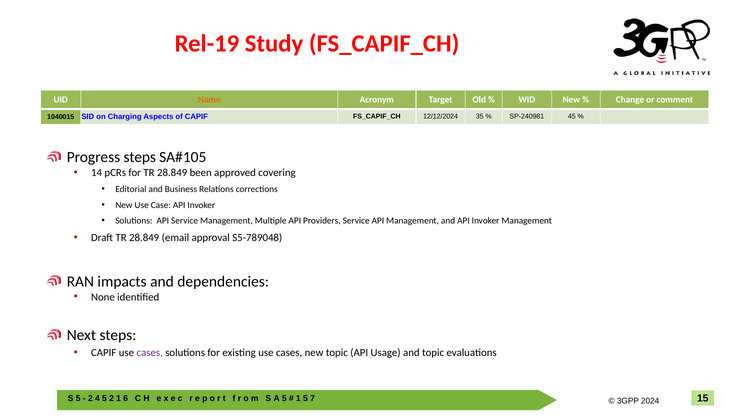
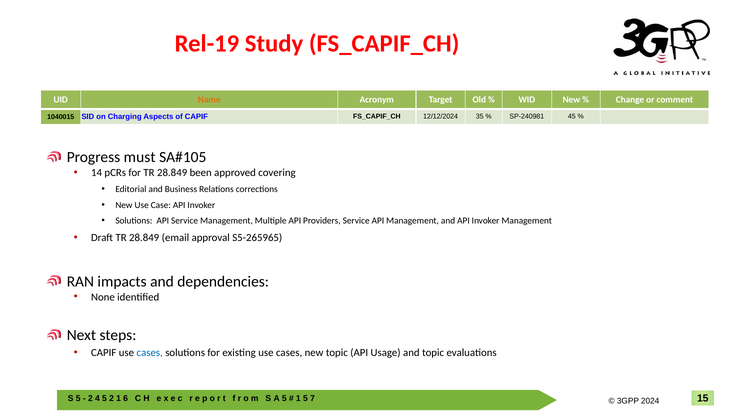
Progress steps: steps -> must (140, 157)
S5-789048: S5-789048 -> S5-265965 (257, 237)
cases colour: purple -> blue (150, 353)
